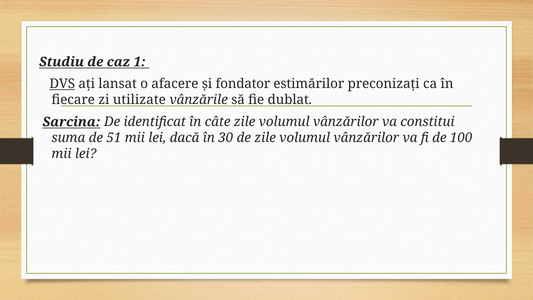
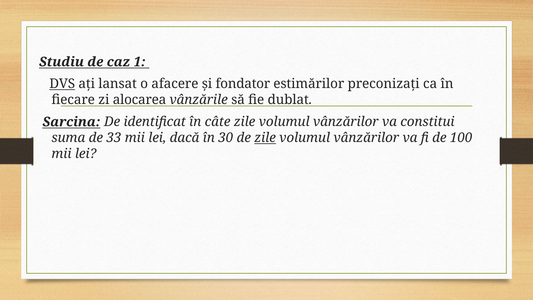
utilizate: utilizate -> alocarea (139, 100)
51: 51 -> 33 (114, 138)
zile underline: none -> present (265, 138)
